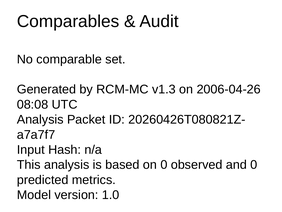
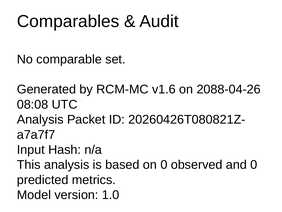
v1.3: v1.3 -> v1.6 (164, 89)
2006-04-26: 2006-04-26 -> 2088-04-26 (229, 89)
